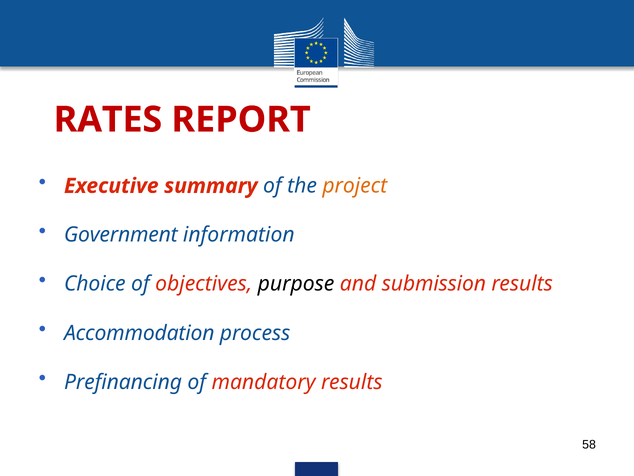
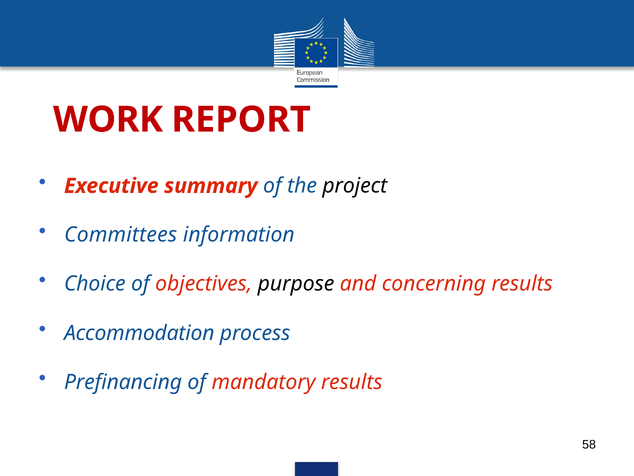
RATES: RATES -> WORK (108, 120)
project colour: orange -> black (355, 186)
Government: Government -> Committees (121, 235)
submission: submission -> concerning (434, 284)
